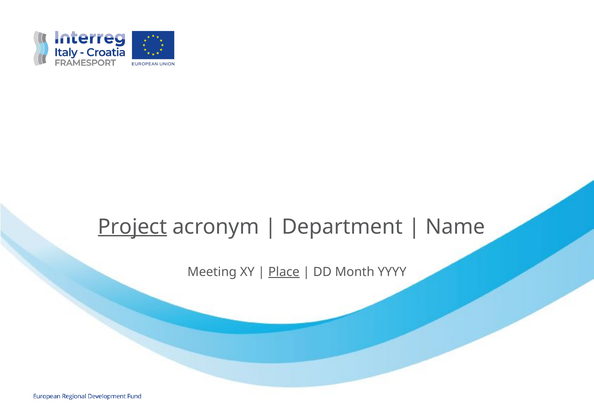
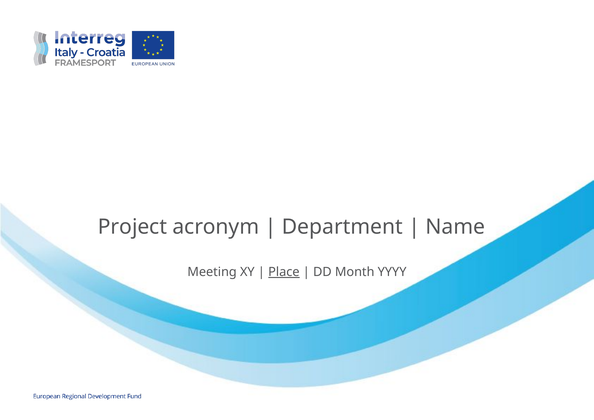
Project underline: present -> none (132, 227)
